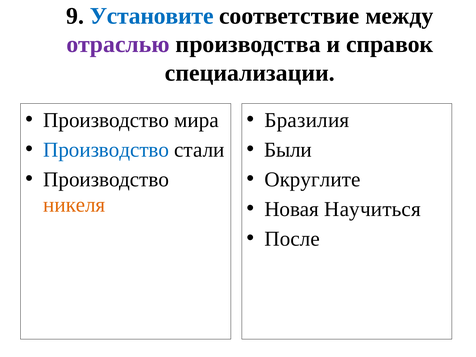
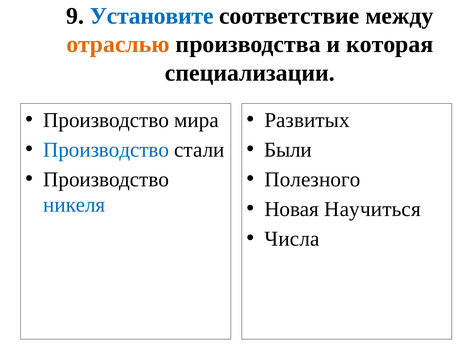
отраслью colour: purple -> orange (118, 44)
справок: справок -> которая (390, 44)
Бразилия: Бразилия -> Развитых (307, 120)
Округлите: Округлите -> Полезного (312, 179)
никеля colour: orange -> blue (74, 205)
После: После -> Числа (292, 239)
